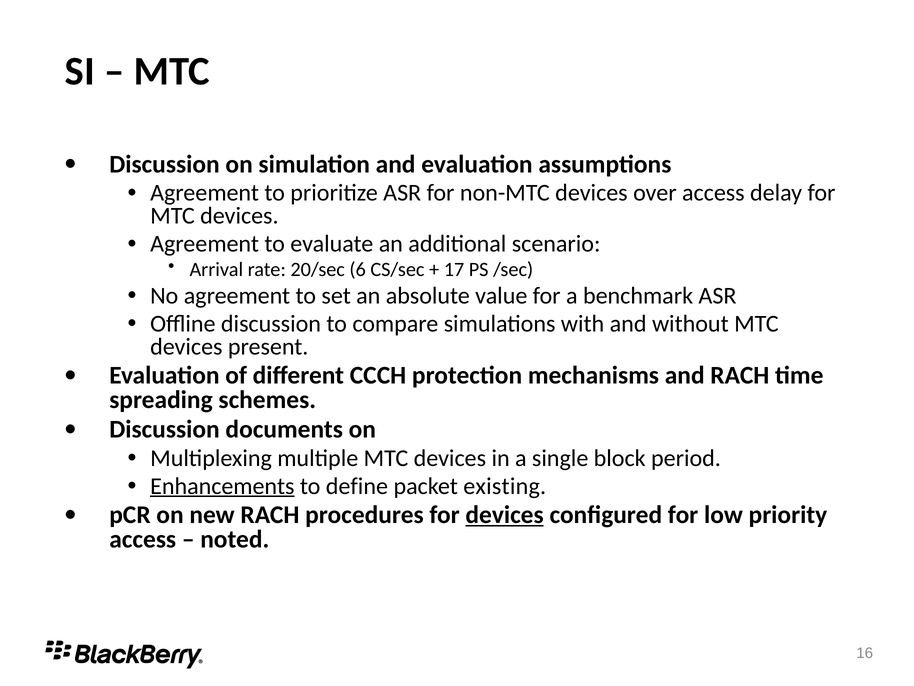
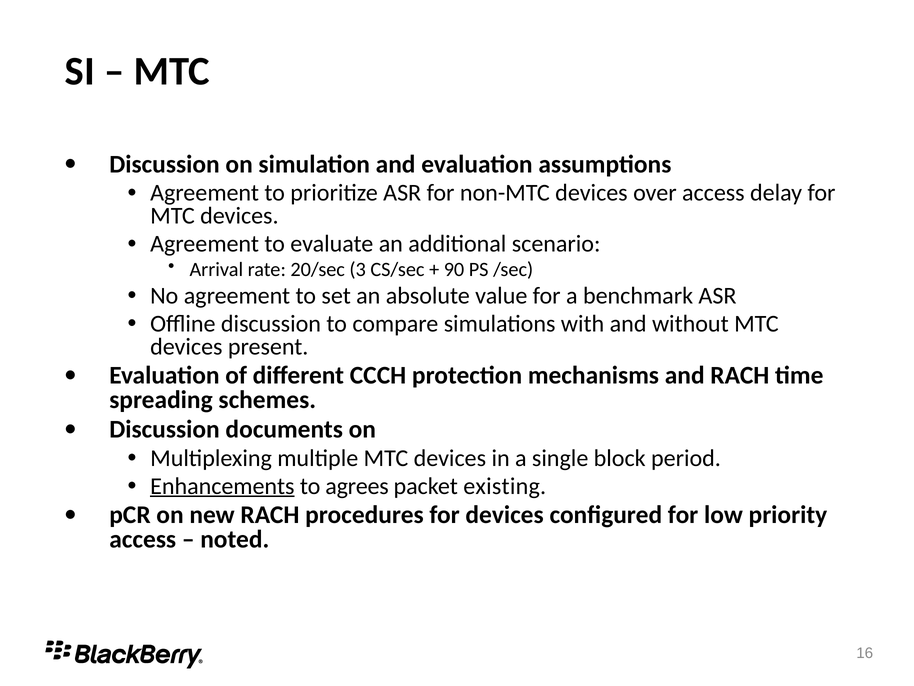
6: 6 -> 3 (358, 269)
17: 17 -> 90 (454, 269)
define: define -> agrees (357, 486)
devices underline: present -> none (505, 514)
